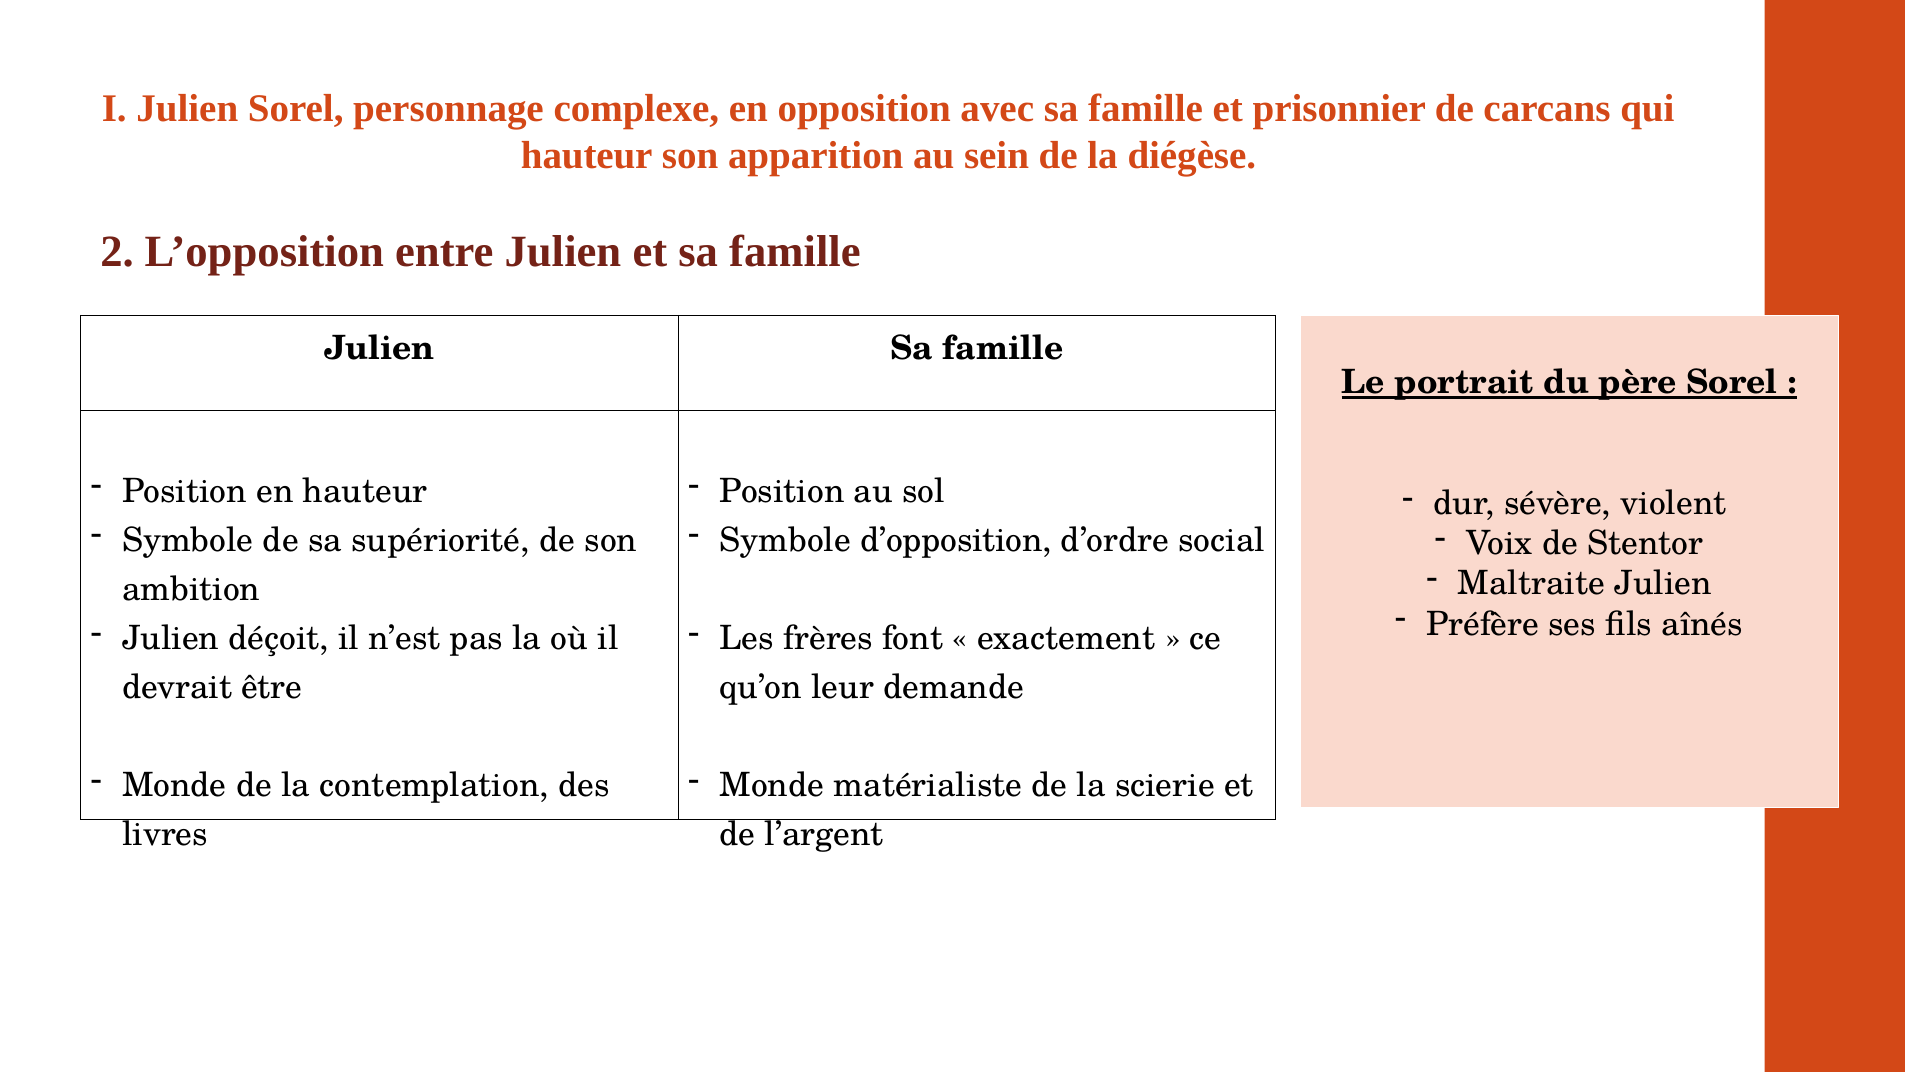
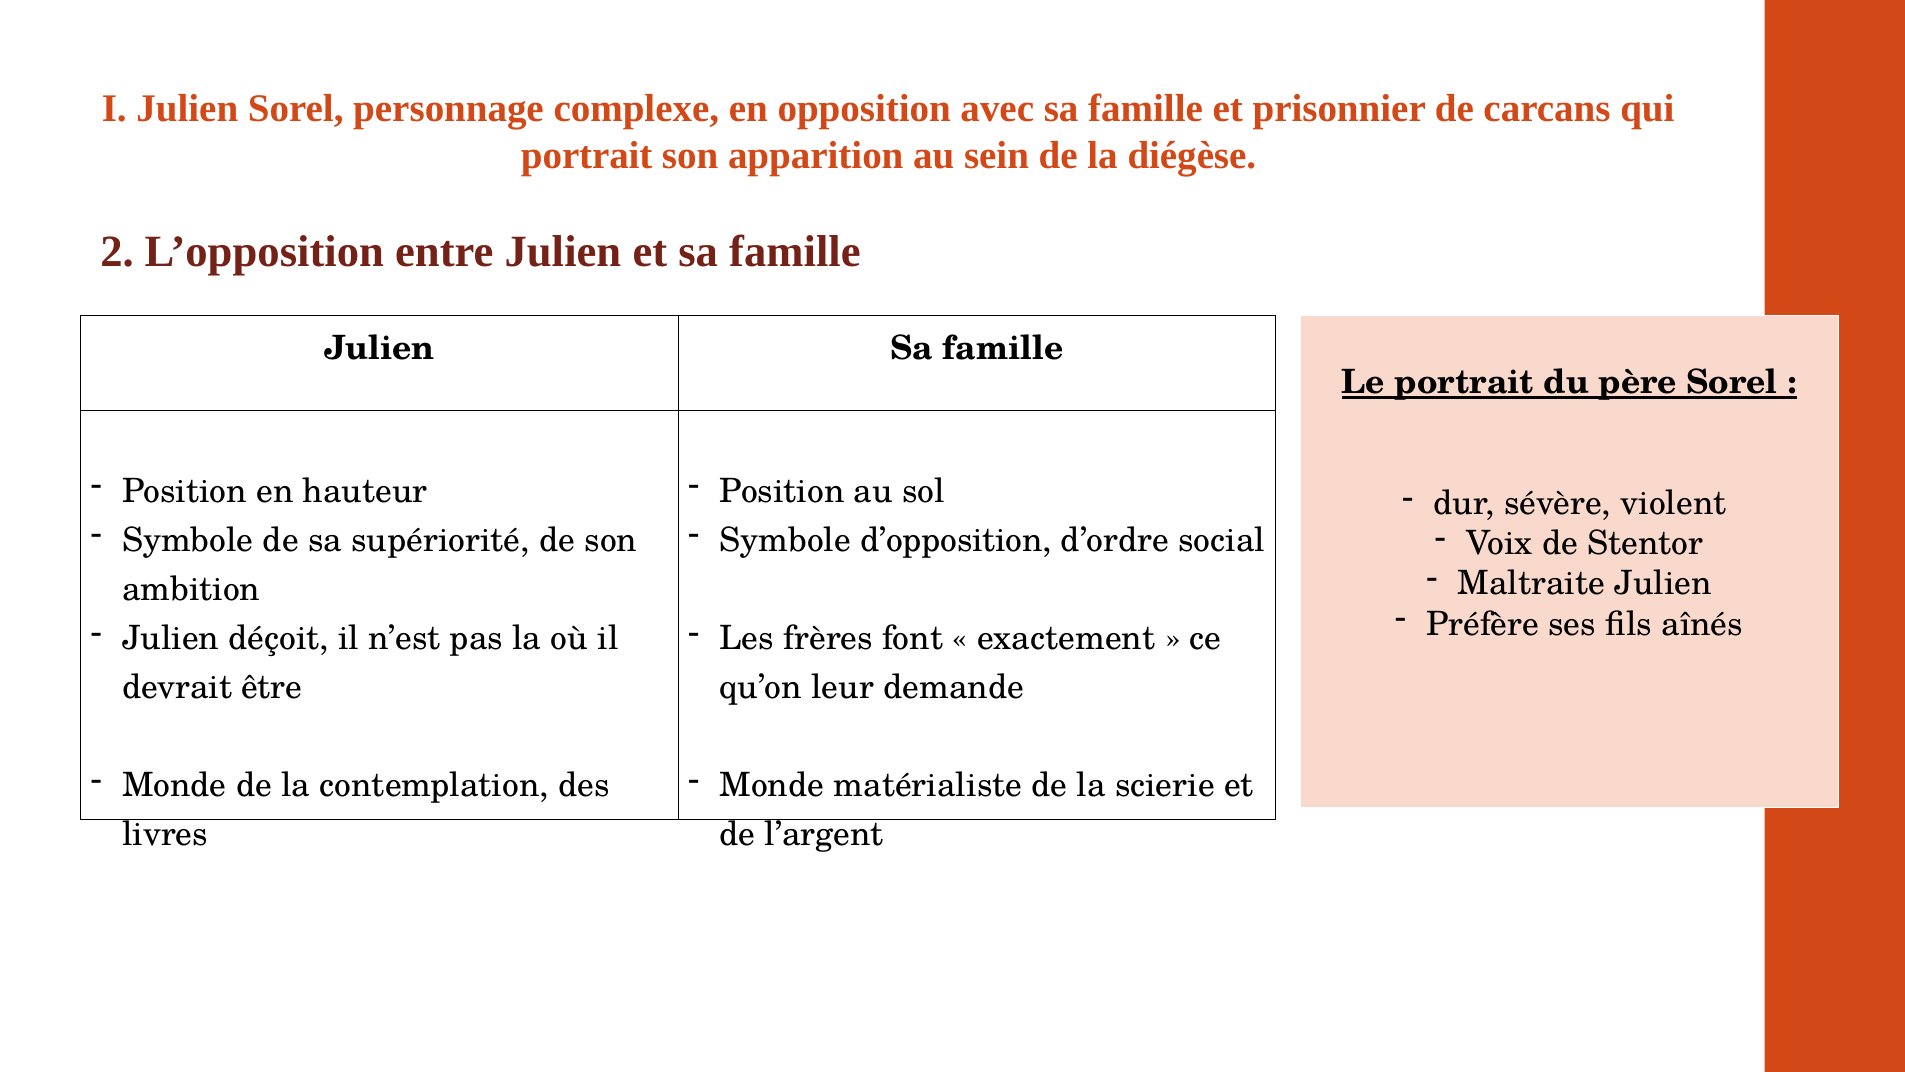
hauteur: hauteur -> portrait (587, 155)
